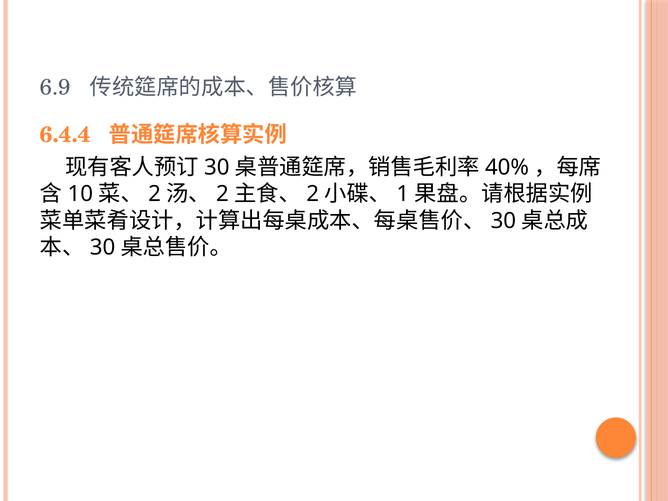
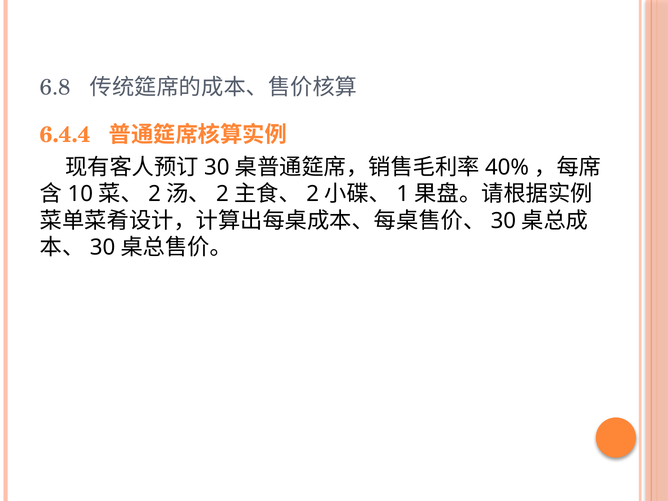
6.9: 6.9 -> 6.8 (55, 87)
